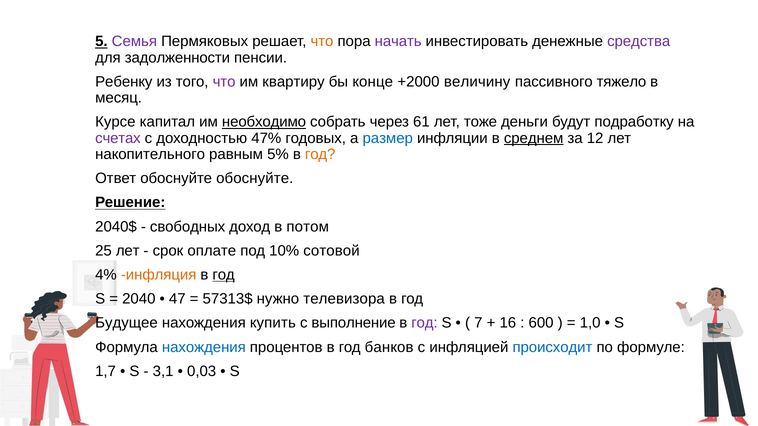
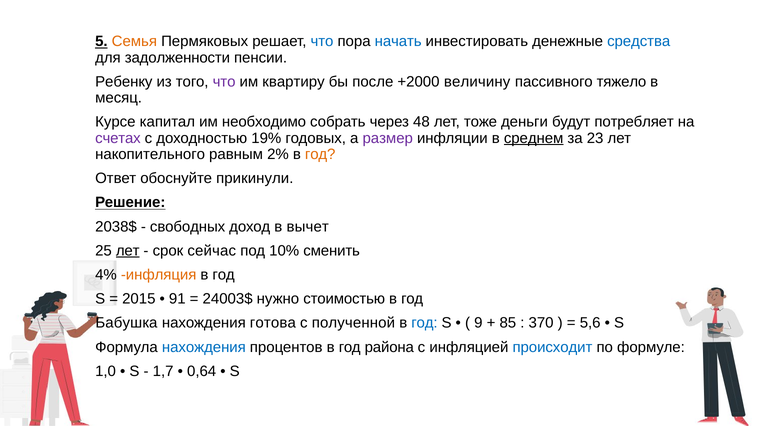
Семья colour: purple -> orange (134, 41)
что colour: orange -> blue (322, 41)
начать colour: purple -> blue (398, 41)
средства colour: purple -> blue (639, 41)
конце: конце -> после (373, 82)
необходимо underline: present -> none (264, 122)
61: 61 -> 48 (421, 122)
подработку: подработку -> потребляет (634, 122)
47%: 47% -> 19% (266, 138)
размер colour: blue -> purple (388, 138)
12: 12 -> 23 (595, 138)
5%: 5% -> 2% (278, 155)
обоснуйте обоснуйте: обоснуйте -> прикинули (255, 179)
2040$: 2040$ -> 2038$ (116, 227)
потом: потом -> вычет (308, 227)
лет underline: none -> present (128, 251)
оплате: оплате -> сейчас (212, 251)
сотовой: сотовой -> сменить (332, 251)
год underline: present -> none (224, 275)
2040: 2040 -> 2015 (139, 299)
47: 47 -> 91 (177, 299)
57313$: 57313$ -> 24003$ (228, 299)
телевизора: телевизора -> стоимостью (344, 299)
Будущее: Будущее -> Бабушка (126, 323)
купить: купить -> готова (273, 323)
выполнение: выполнение -> полученной (353, 323)
год colour: purple -> blue (424, 323)
7: 7 -> 9 (478, 323)
16: 16 -> 85 (508, 323)
600: 600 -> 370 (541, 323)
1,0: 1,0 -> 5,6 (590, 323)
банков: банков -> района (389, 347)
1,7: 1,7 -> 1,0 (106, 371)
3,1: 3,1 -> 1,7 (163, 371)
0,03: 0,03 -> 0,64 (202, 371)
